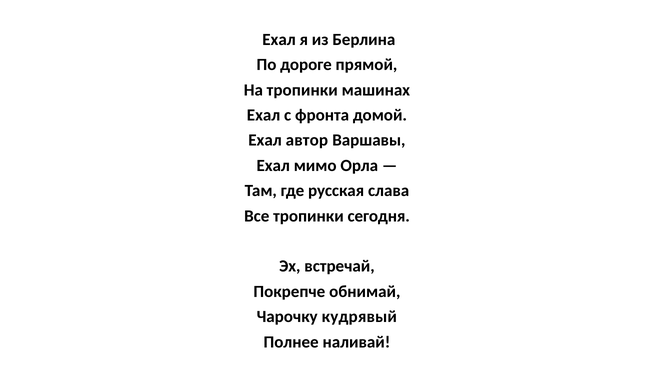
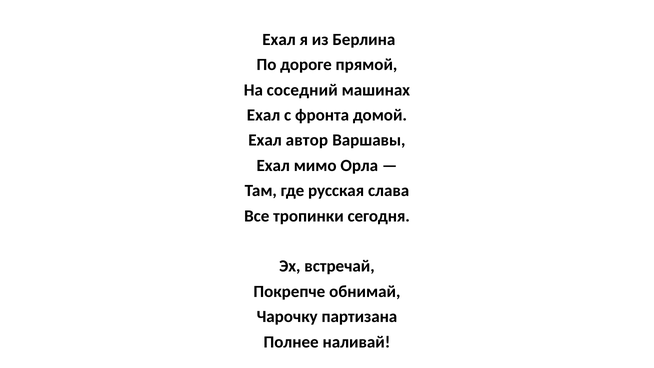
На тропинки: тропинки -> соседний (302, 90)
кудрявый: кудрявый -> партизана (359, 317)
